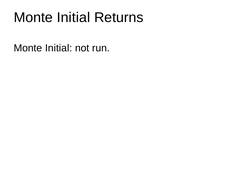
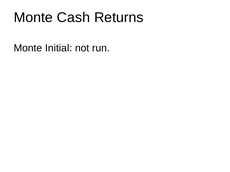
Initial: Initial -> Cash (73, 17)
